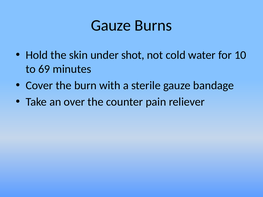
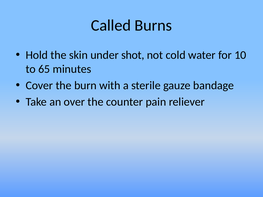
Gauze: Gauze -> Called (111, 25)
69: 69 -> 65 (44, 69)
